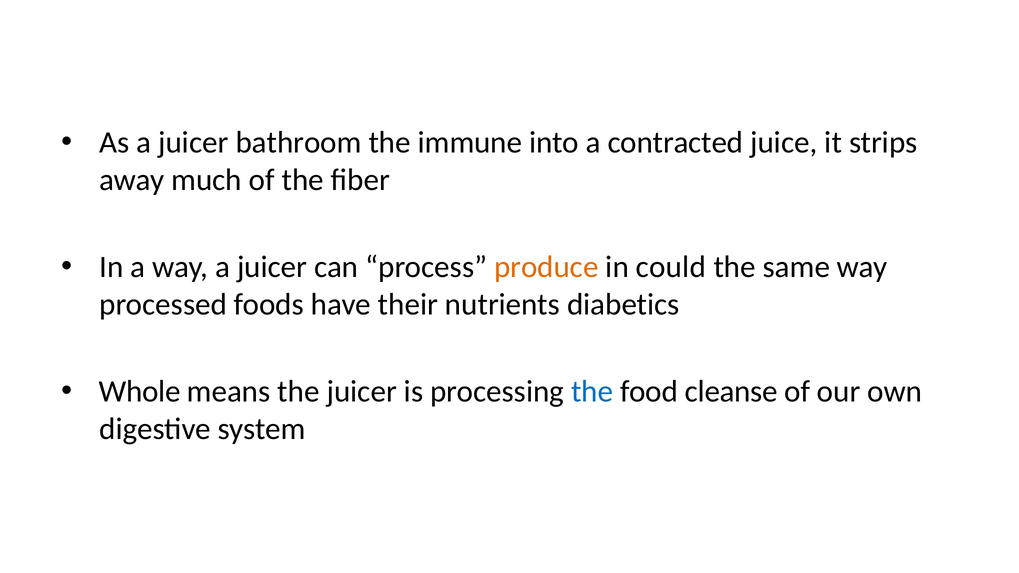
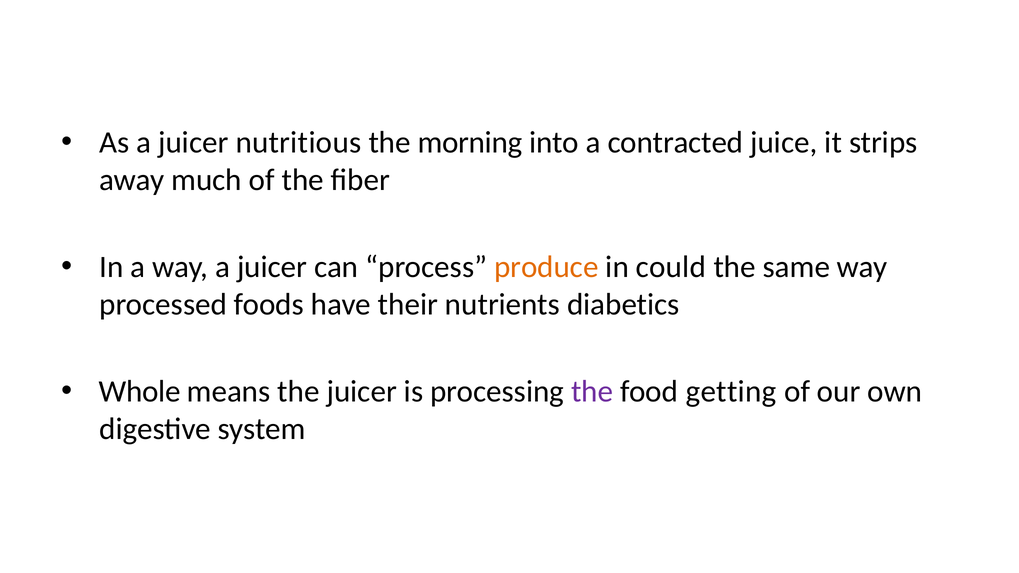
bathroom: bathroom -> nutritious (298, 143)
immune: immune -> morning (470, 143)
the colour: blue -> purple (592, 392)
cleanse: cleanse -> getting (731, 392)
